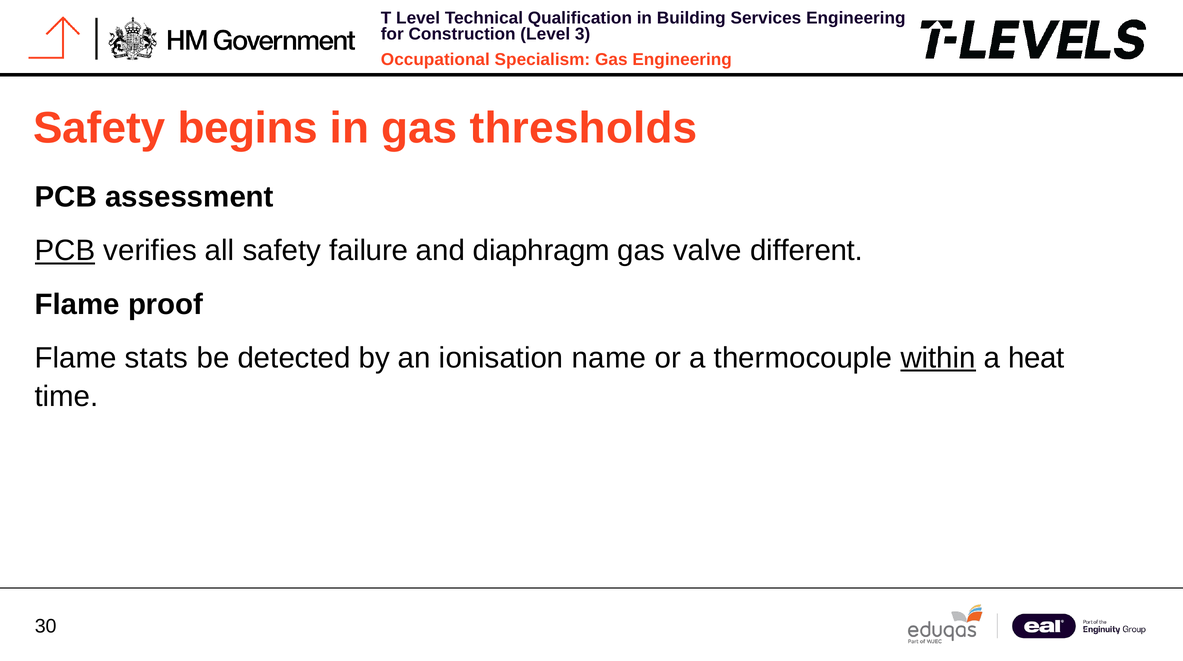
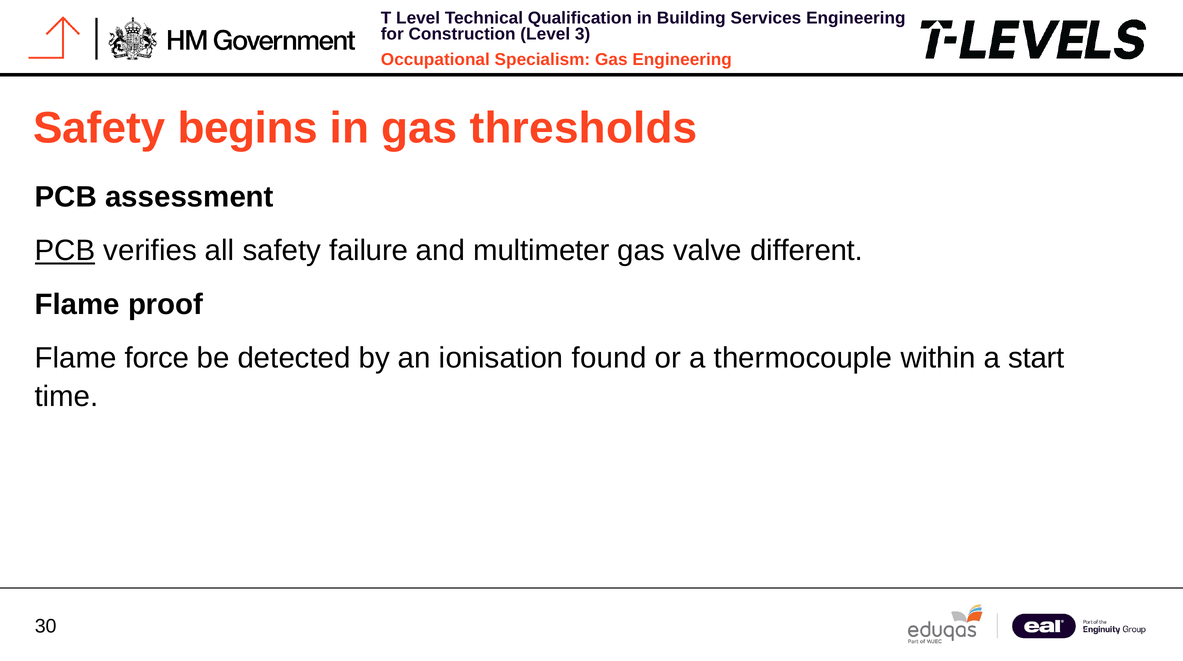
diaphragm: diaphragm -> multimeter (541, 251)
stats: stats -> force (157, 358)
name: name -> found (609, 358)
within underline: present -> none (938, 358)
heat: heat -> start (1036, 358)
